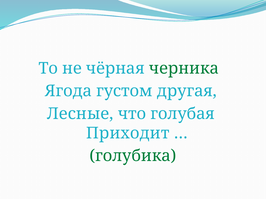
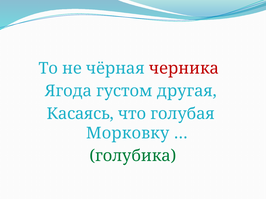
черника colour: green -> red (184, 68)
Лесные: Лесные -> Касаясь (80, 114)
Приходит: Приходит -> Морковку (128, 133)
